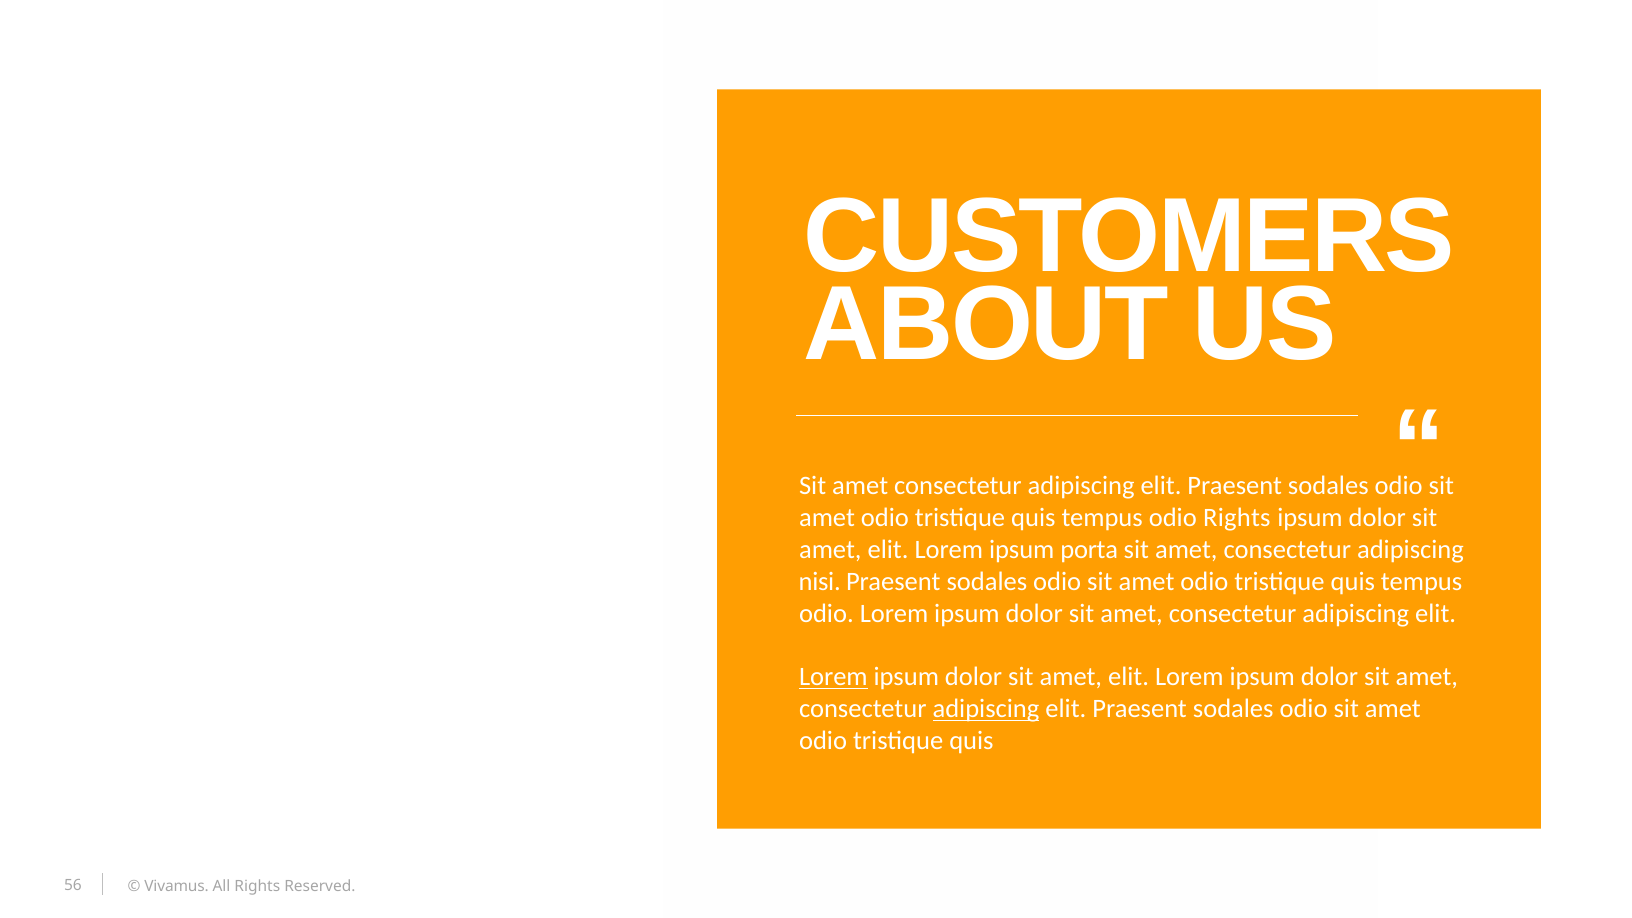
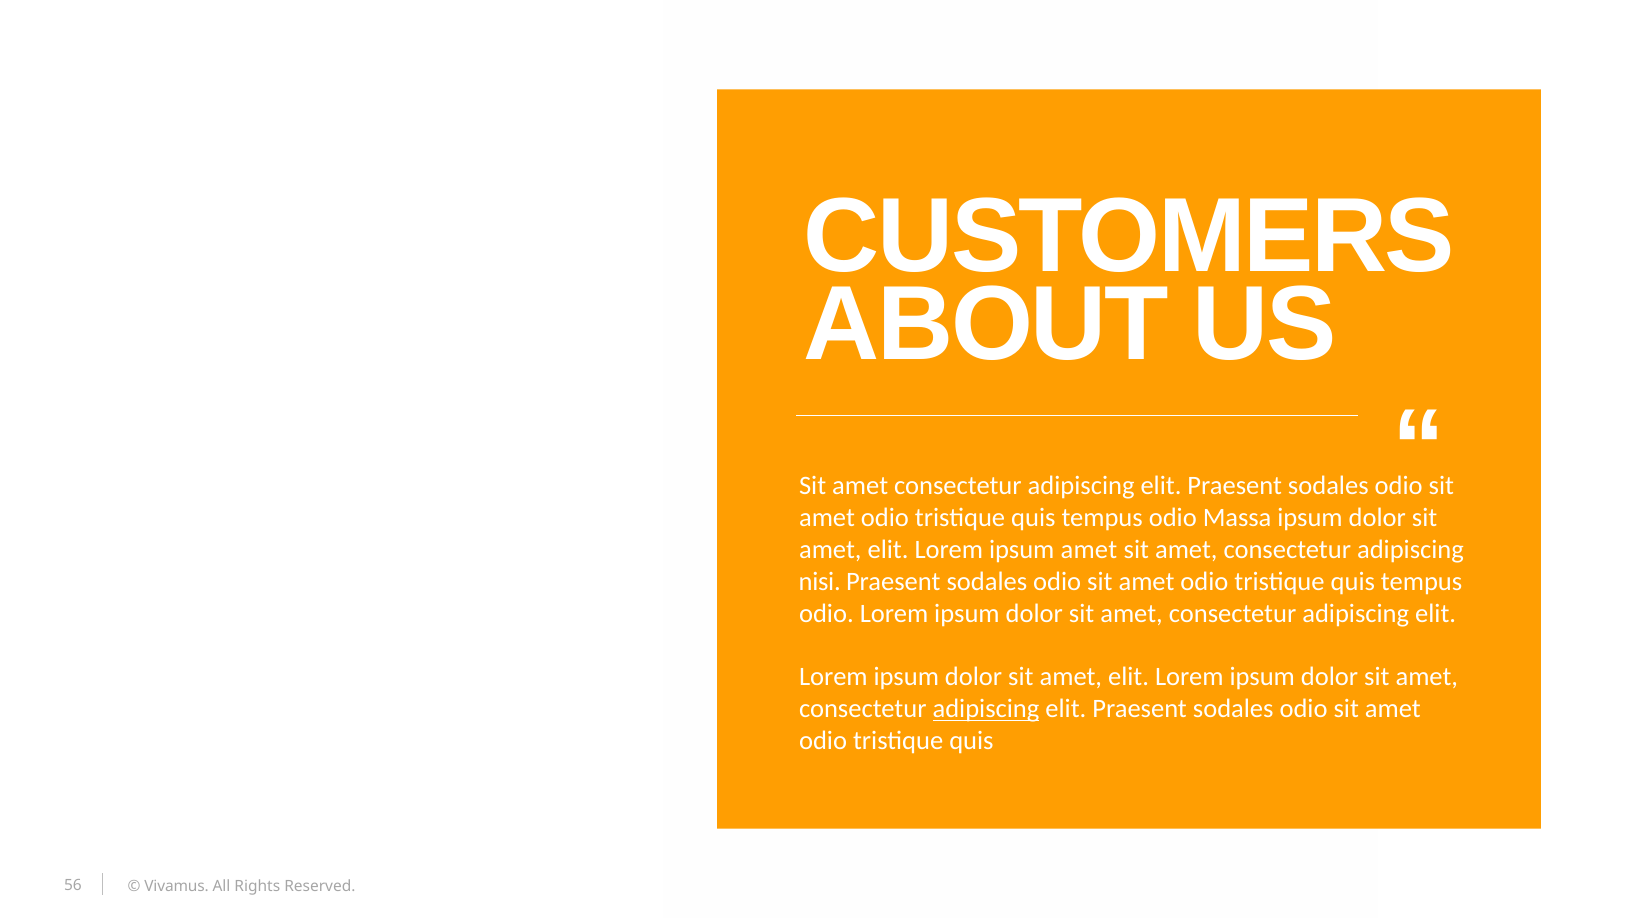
odio Rights: Rights -> Massa (1237, 518)
ipsum porta: porta -> amet (1089, 550)
Lorem underline: present -> none (833, 677)
